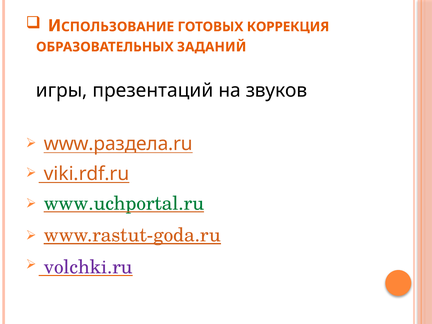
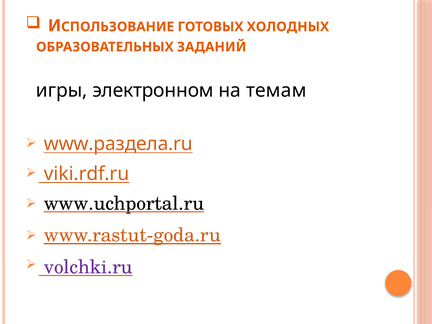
КОРРЕКЦИЯ: КОРРЕКЦИЯ -> ХОЛОДНЫХ (288, 27)
презентаций: презентаций -> электронном (153, 91)
звуков: звуков -> темам (276, 91)
www.uchportal.ru colour: green -> black (124, 203)
